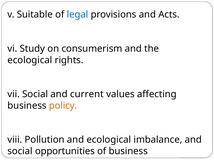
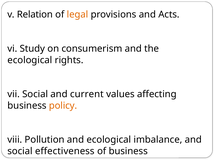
Suitable: Suitable -> Relation (35, 15)
legal colour: blue -> orange (77, 15)
opportunities: opportunities -> effectiveness (65, 152)
